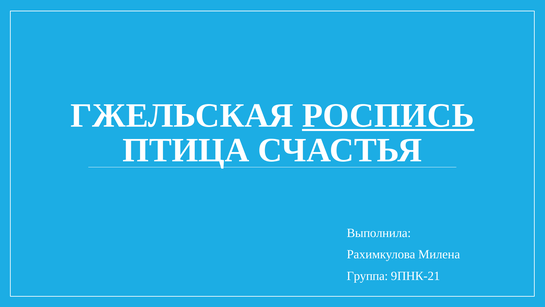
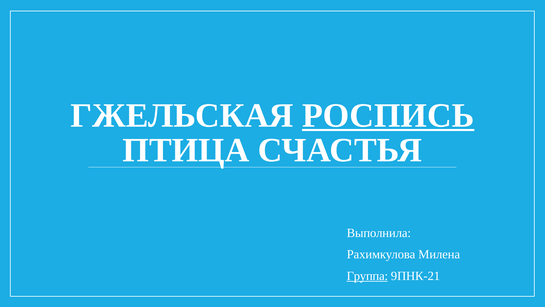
Группа underline: none -> present (367, 276)
